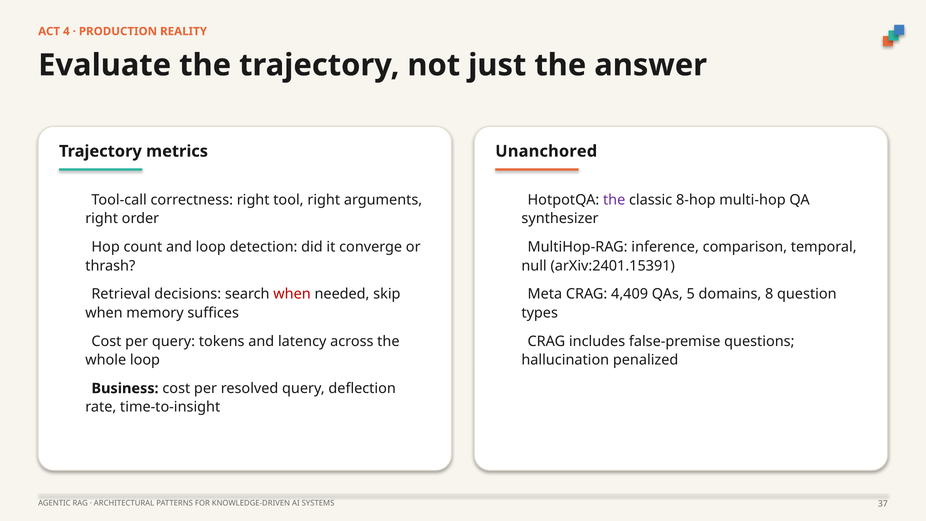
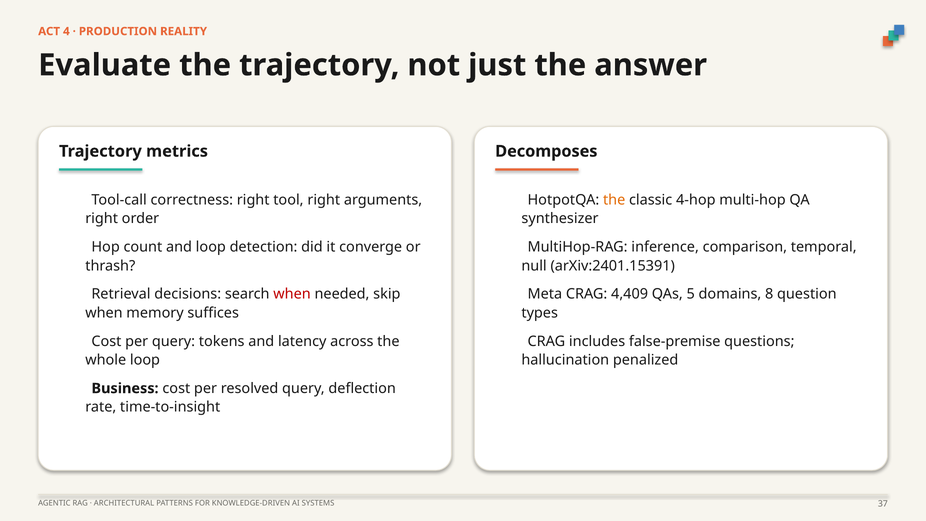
Unanchored: Unanchored -> Decomposes (546, 151)
the colour: purple -> orange (614, 200)
8-hop: 8-hop -> 4-hop (696, 200)
